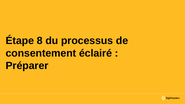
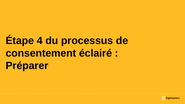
8: 8 -> 4 (40, 41)
